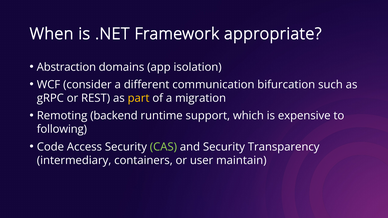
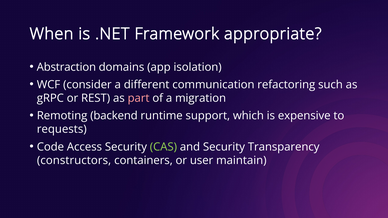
bifurcation: bifurcation -> refactoring (286, 85)
part colour: yellow -> pink (139, 98)
following: following -> requests (62, 129)
intermediary: intermediary -> constructors (74, 161)
